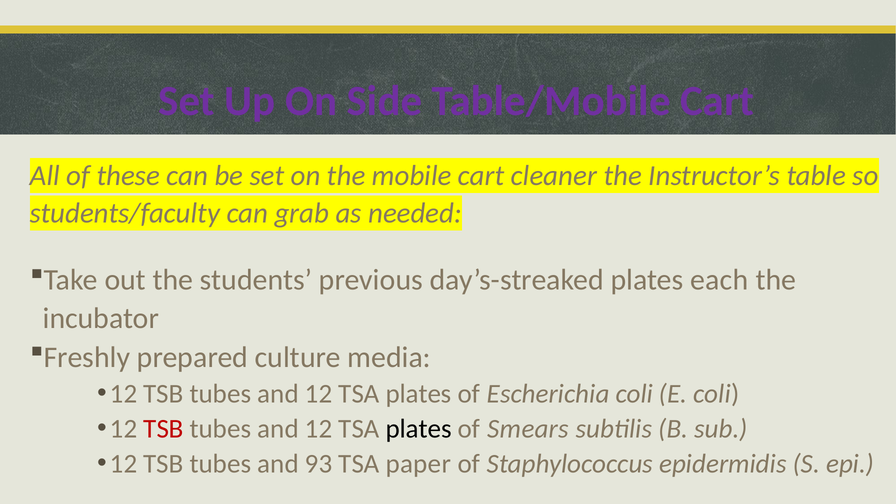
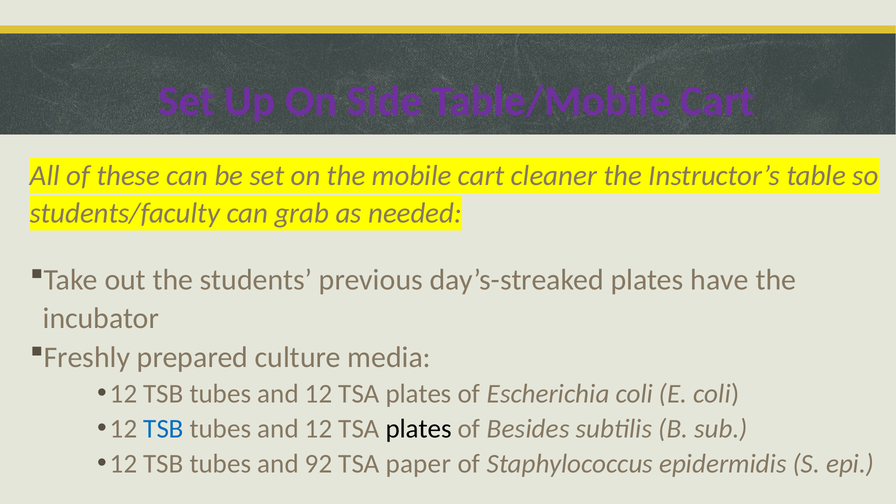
each: each -> have (720, 280)
TSB colour: red -> blue (163, 429)
Smears: Smears -> Besides (528, 429)
93: 93 -> 92 (319, 464)
